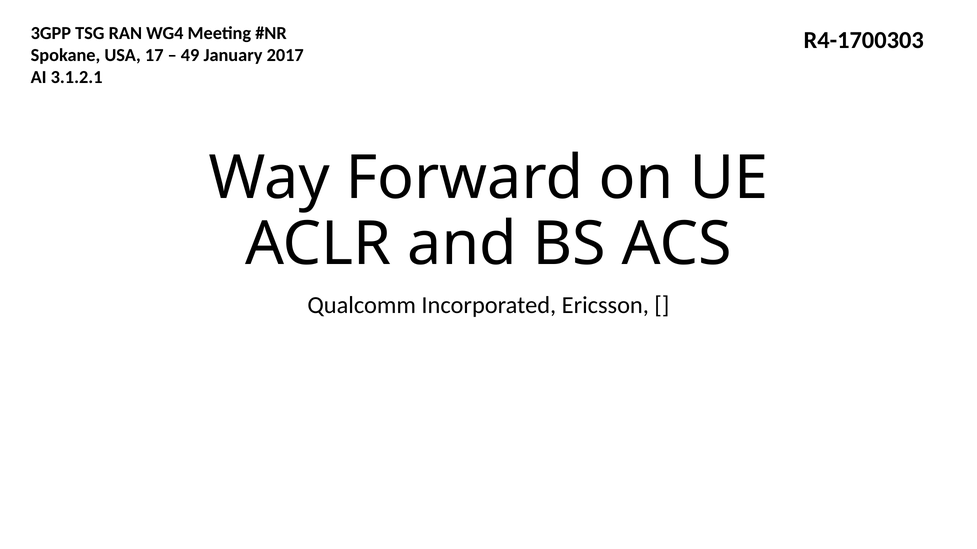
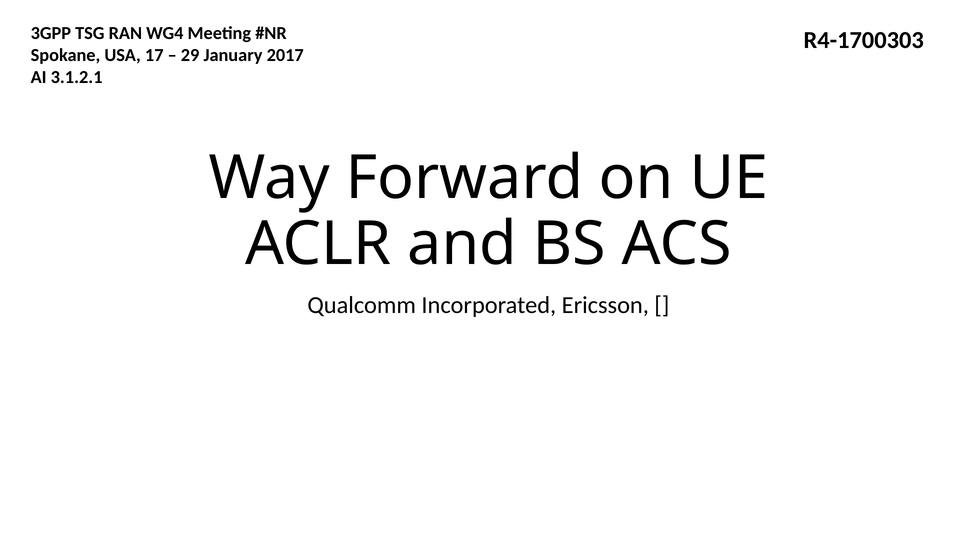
49: 49 -> 29 (190, 55)
